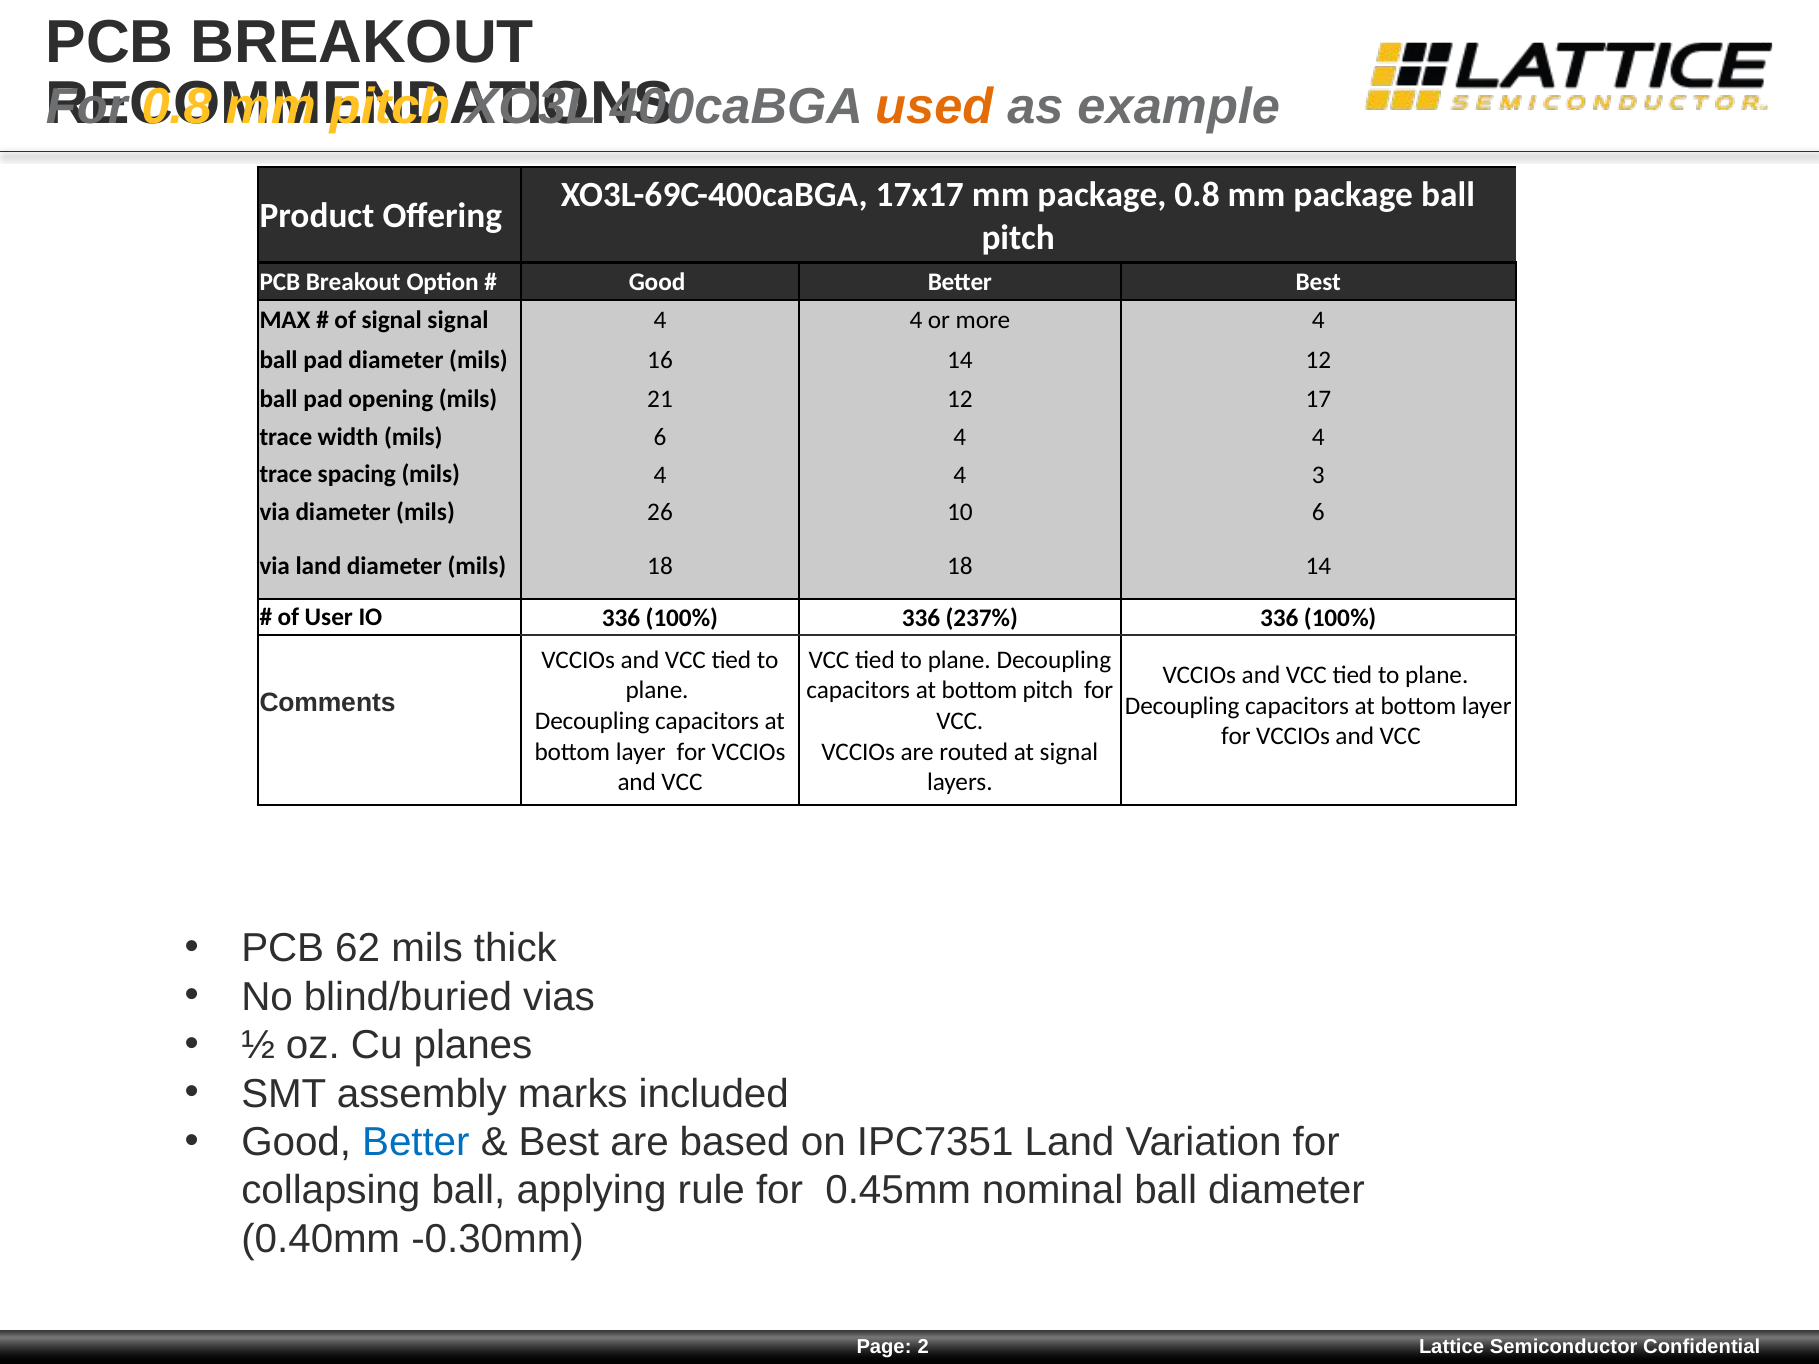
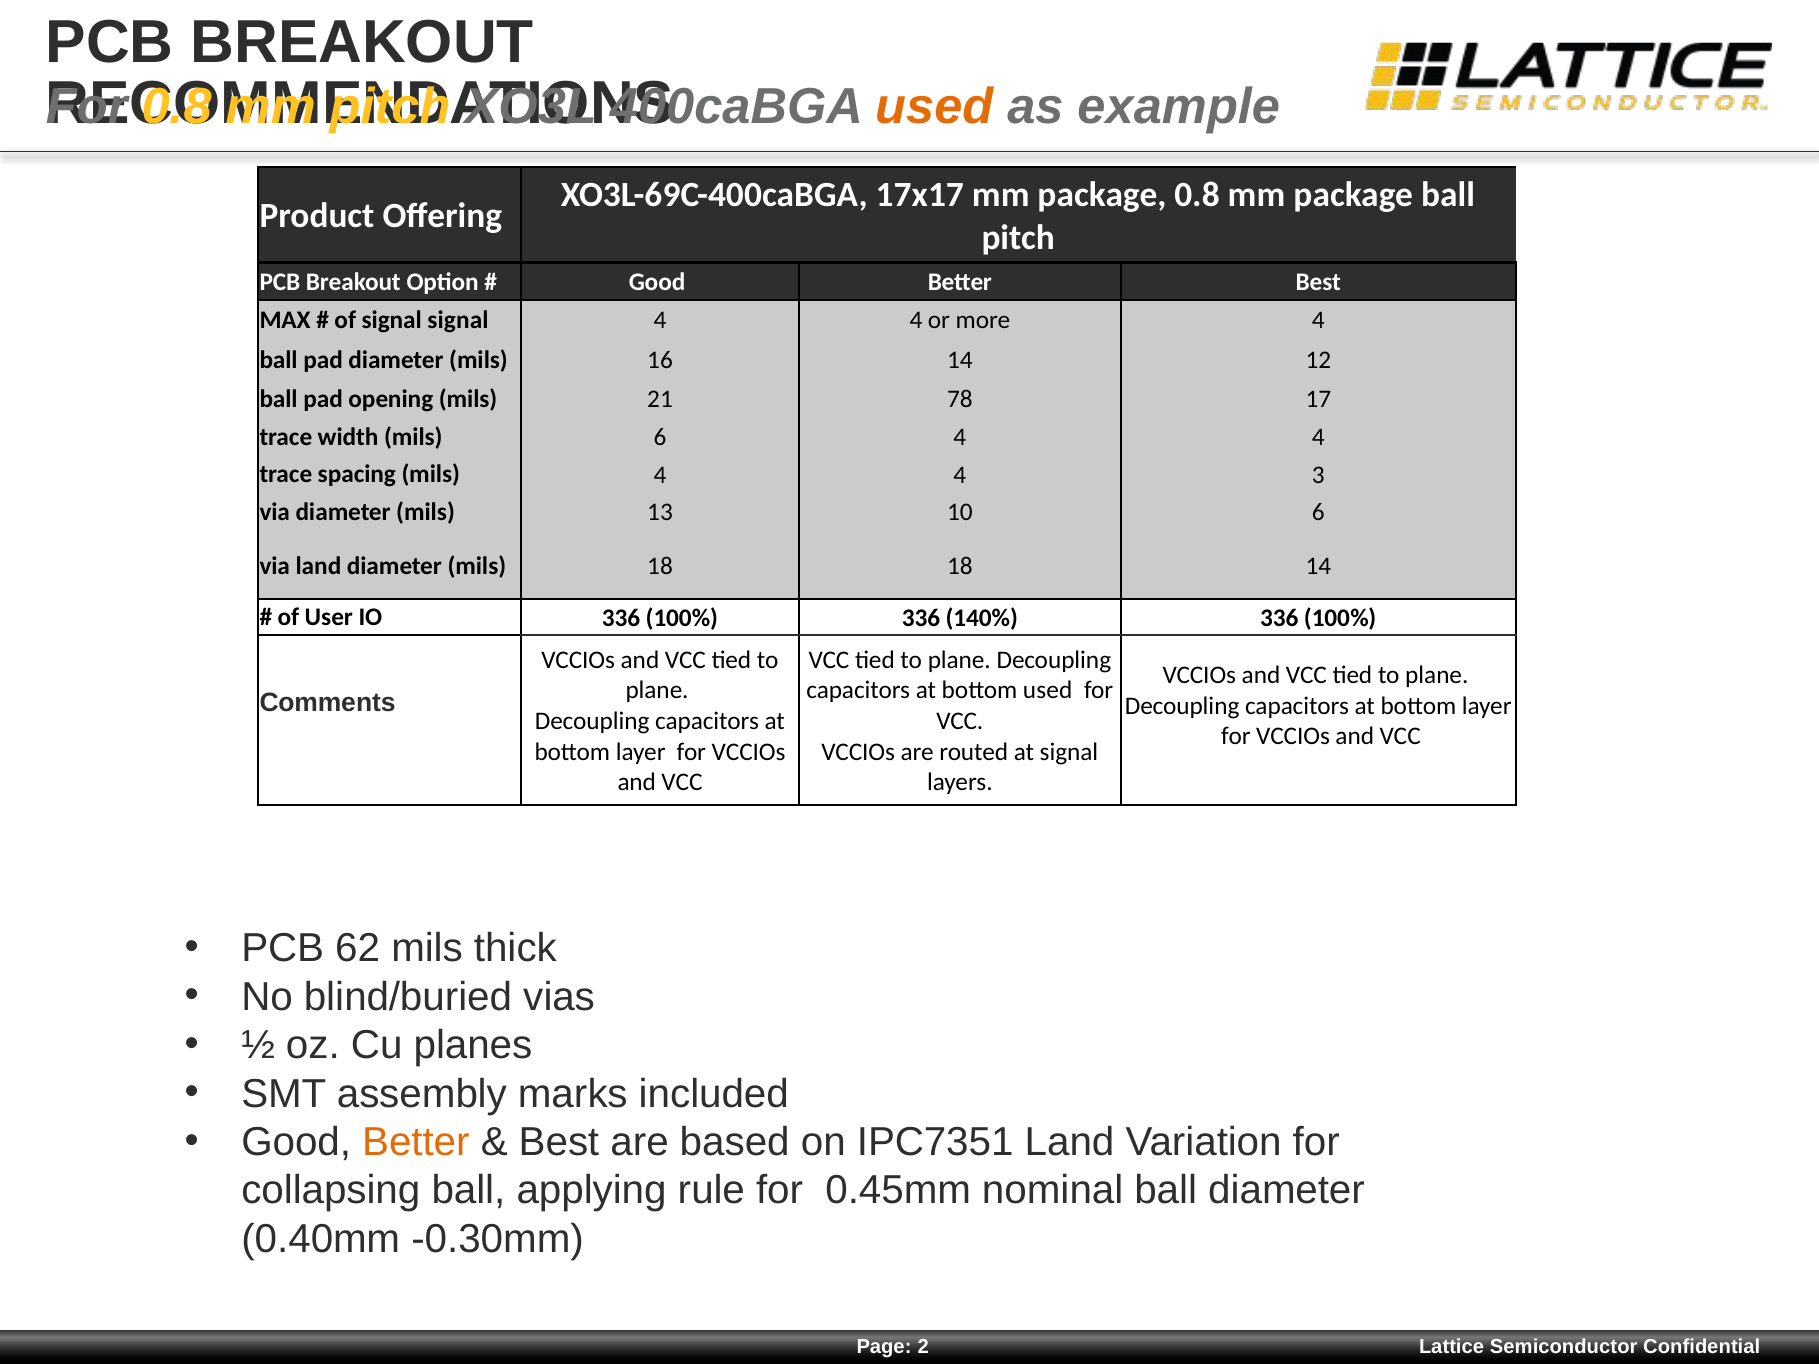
21 12: 12 -> 78 (960, 399)
26: 26 -> 13 (660, 513)
237%: 237% -> 140% (982, 618)
bottom pitch: pitch -> used (1048, 691)
Better colour: blue -> orange (416, 1142)
